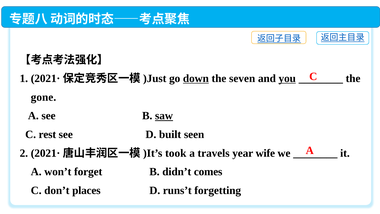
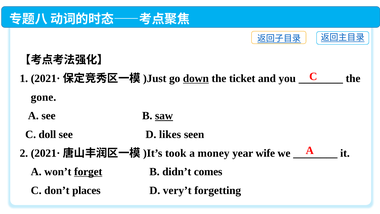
seven: seven -> ticket (242, 78)
you underline: present -> none (287, 78)
rest: rest -> doll (47, 134)
built: built -> likes (170, 134)
travels: travels -> money (214, 153)
forget underline: none -> present (88, 172)
runs’t: runs’t -> very’t (177, 190)
